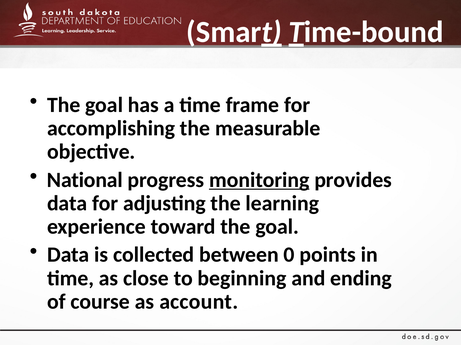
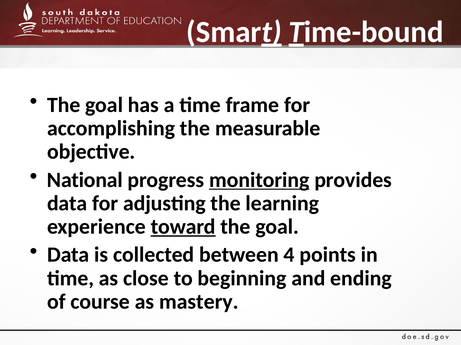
toward underline: none -> present (183, 227)
0: 0 -> 4 (289, 255)
account: account -> mastery (199, 302)
